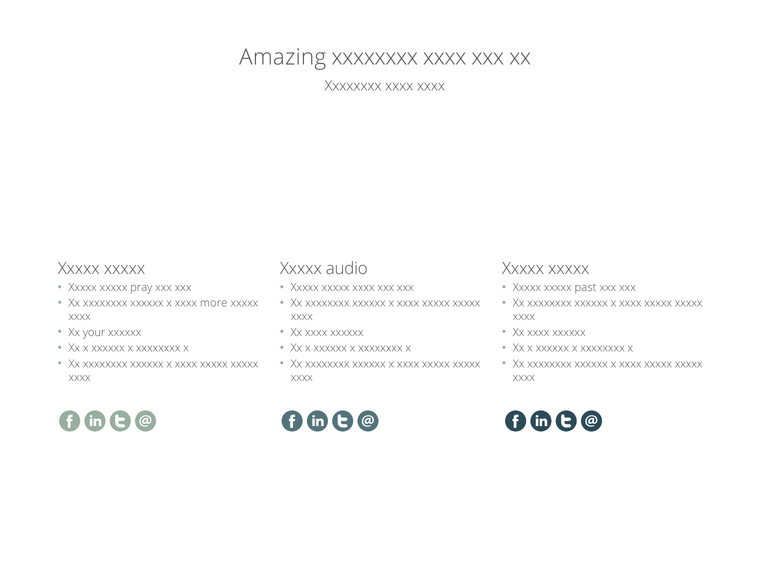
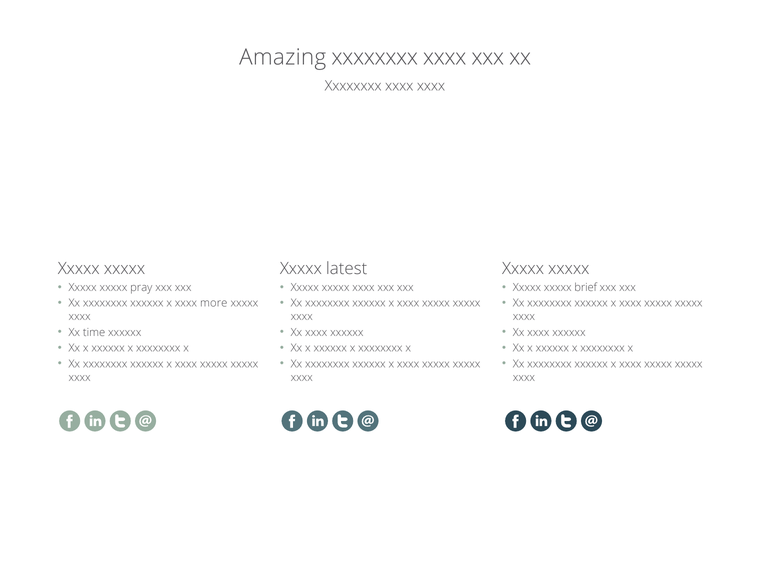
audio: audio -> latest (347, 269)
past: past -> brief (586, 287)
your: your -> time (94, 332)
